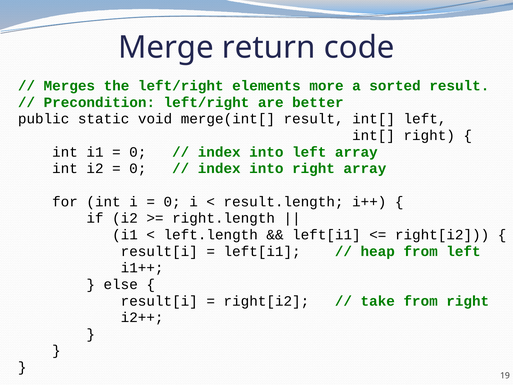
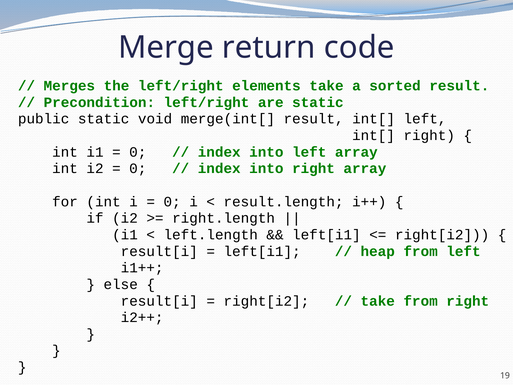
elements more: more -> take (326, 86)
are better: better -> static (318, 102)
